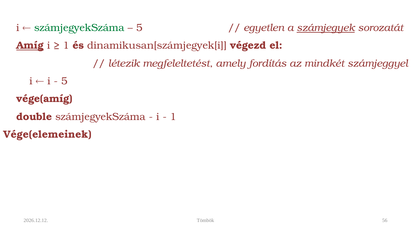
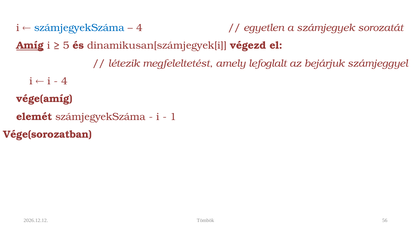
számjegyekSzáma colour: green -> blue (79, 28)
5: 5 -> 4 (139, 28)
számjegyek underline: present -> none (326, 28)
1: 1 -> 5 (66, 46)
fordítás: fordítás -> lefoglalt (268, 63)
mindkét: mindkét -> bejárjuk (324, 63)
5: 5 -> 4 (64, 81)
double: double -> elemét (34, 117)
Vége(elemeinek: Vége(elemeinek -> Vége(sorozatban (47, 135)
